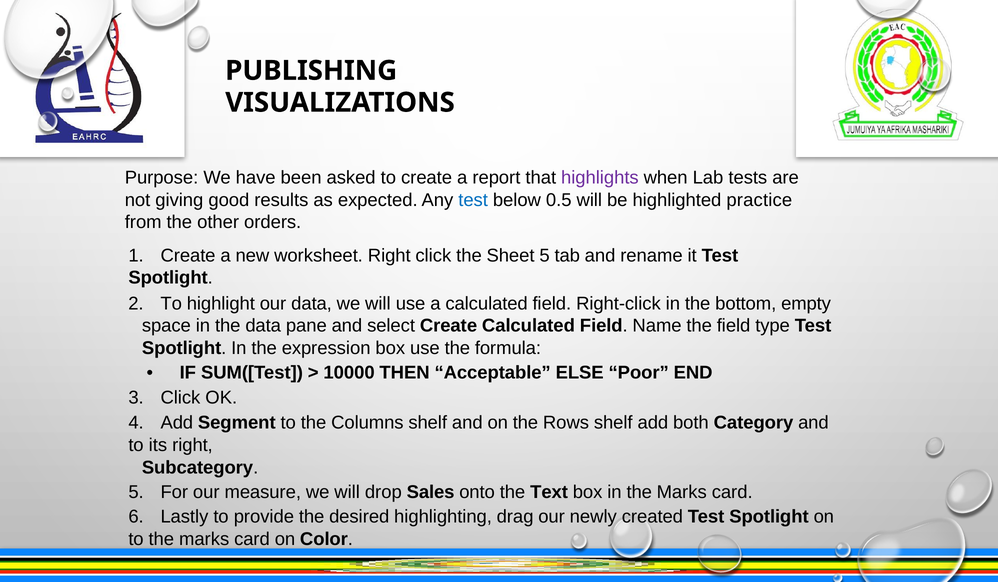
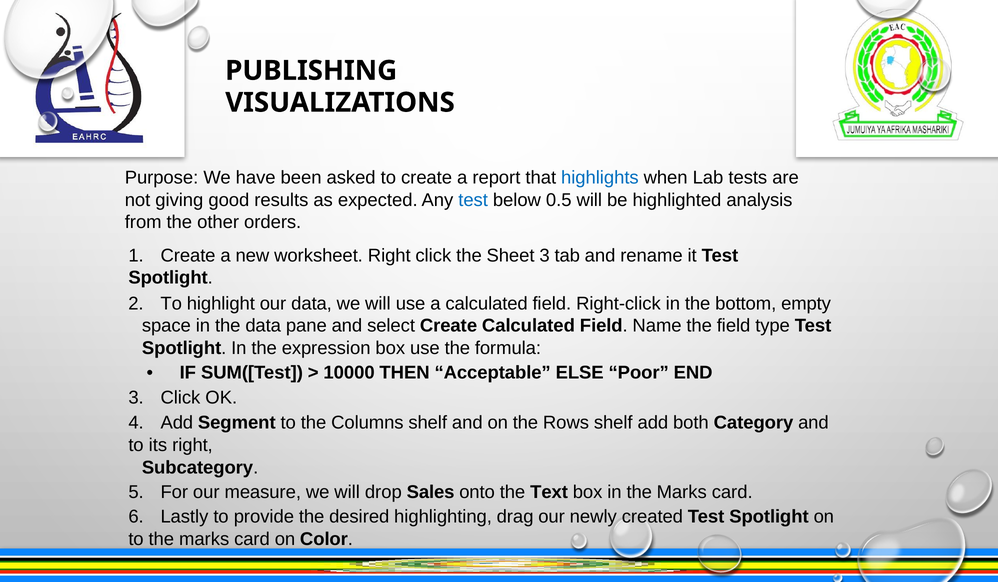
highlights colour: purple -> blue (600, 178)
practice: practice -> analysis (759, 200)
Sheet 5: 5 -> 3 (545, 256)
